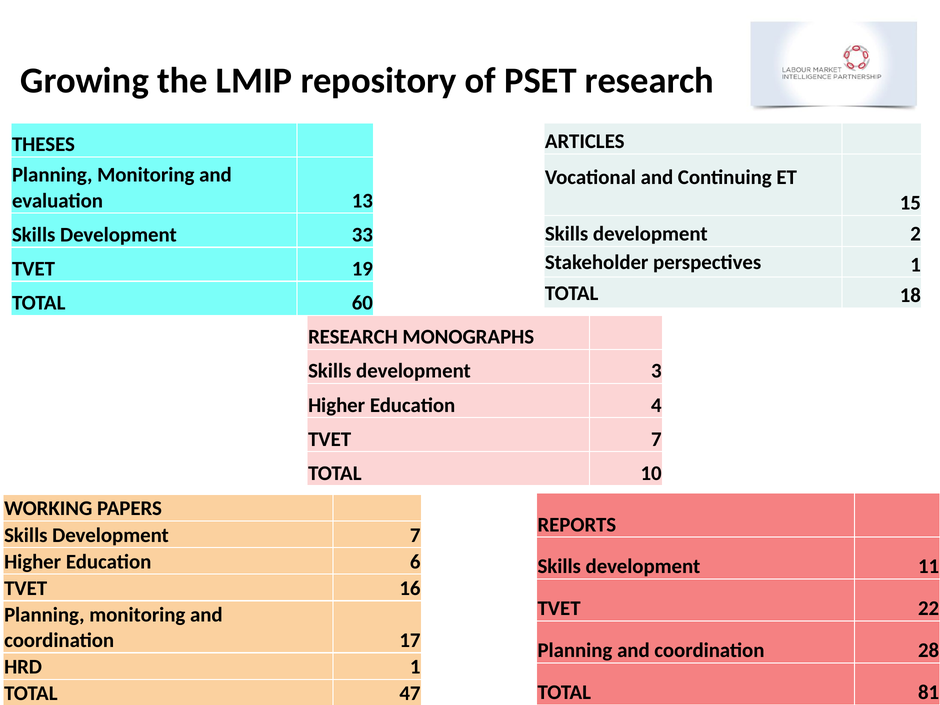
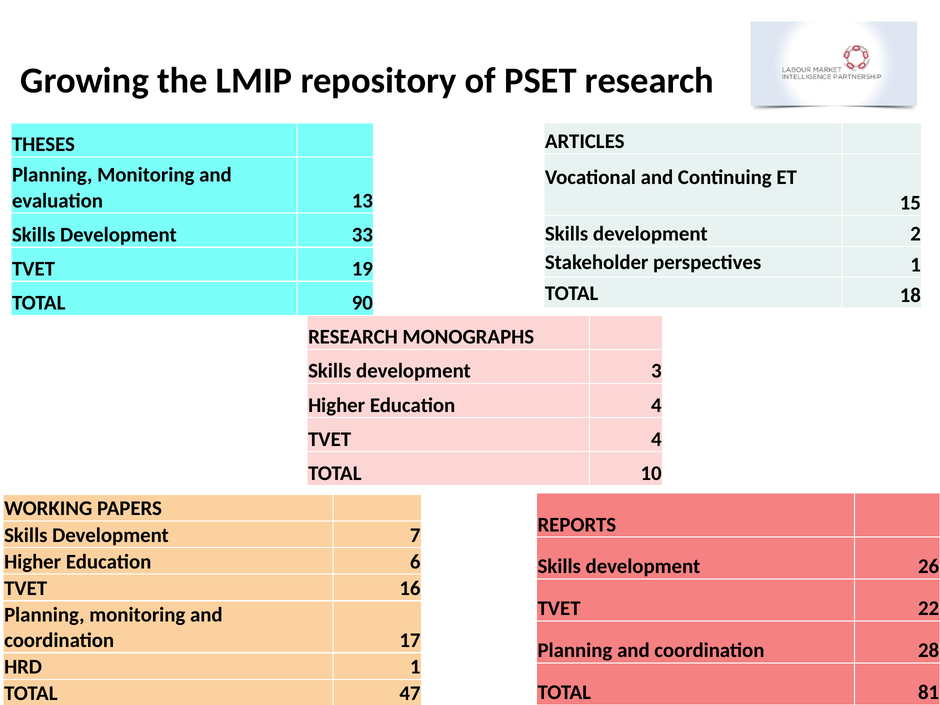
60: 60 -> 90 (362, 303)
TVET 7: 7 -> 4 (656, 439)
11: 11 -> 26 (929, 567)
